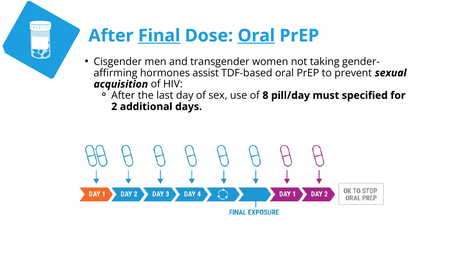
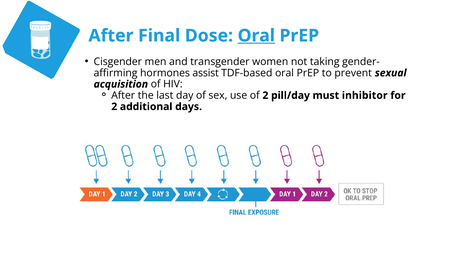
Final underline: present -> none (159, 36)
of 8: 8 -> 2 (265, 95)
specified: specified -> inhibitor (365, 95)
